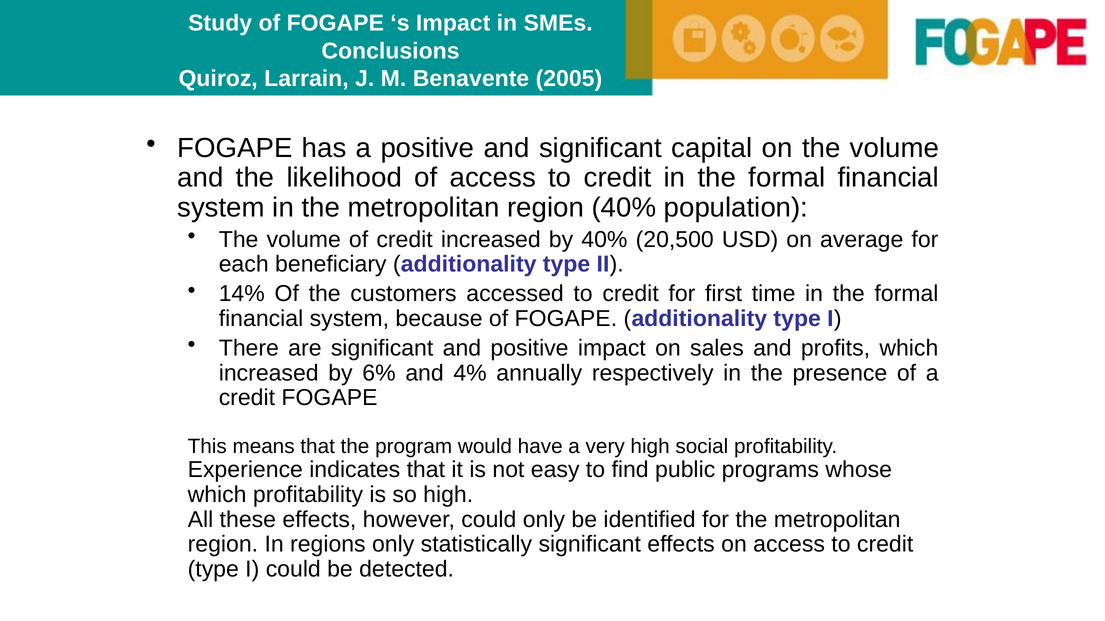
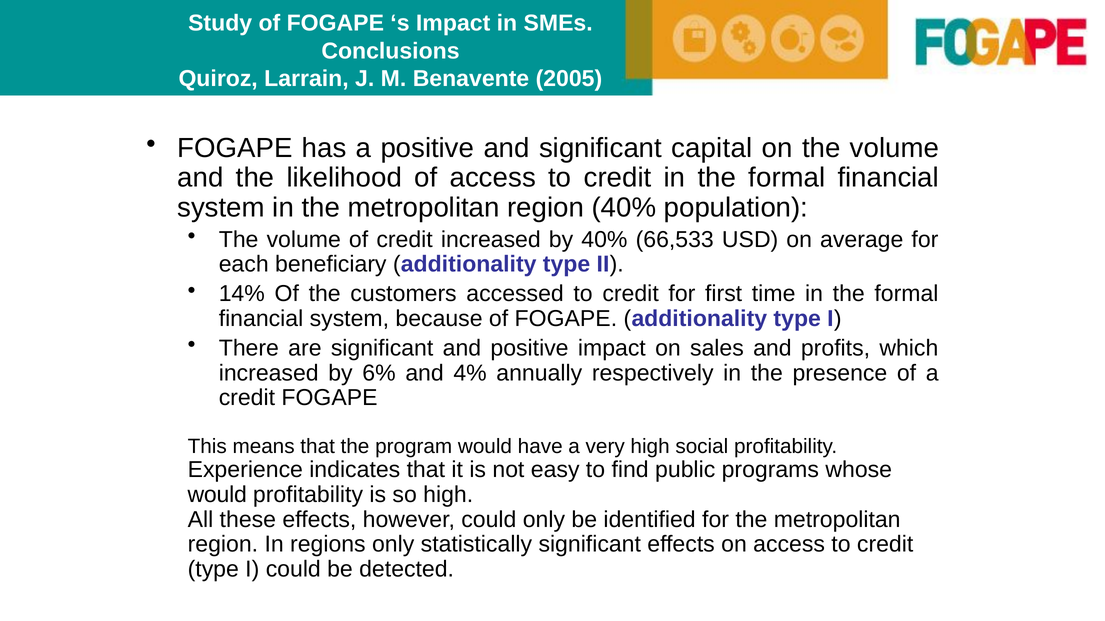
20,500: 20,500 -> 66,533 (675, 240)
which: which -> would (217, 495)
